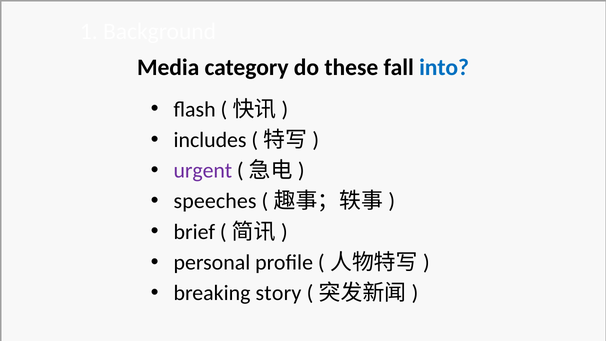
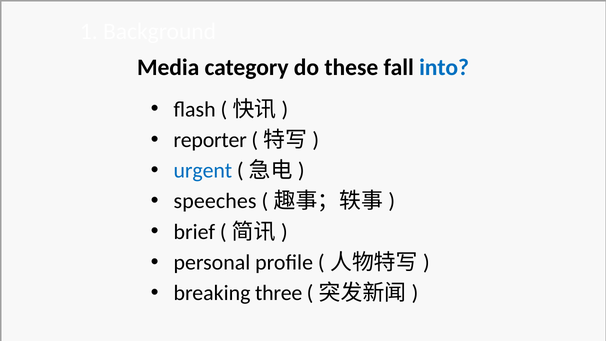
includes: includes -> reporter (210, 140)
urgent colour: purple -> blue (203, 171)
story: story -> three (279, 293)
